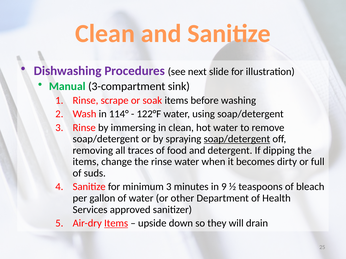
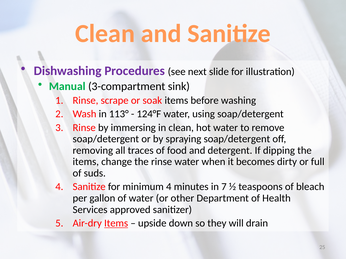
114°: 114° -> 113° (119, 114)
122°F: 122°F -> 124°F (149, 114)
soap/detergent underline: present -> none (237, 139)
minimum 3: 3 -> 4 (169, 187)
9: 9 -> 7 (224, 187)
